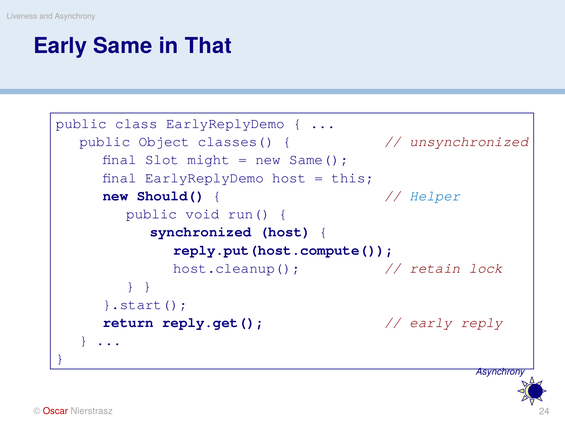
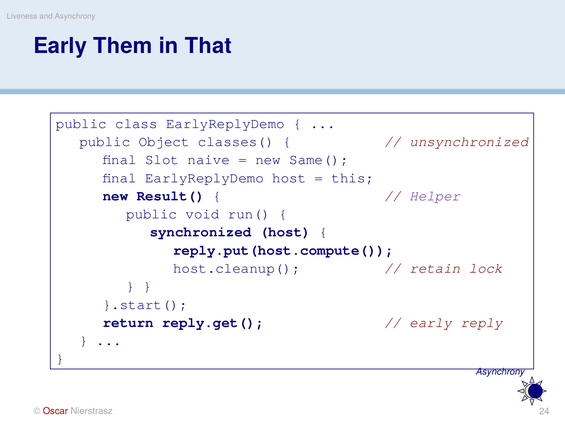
Same: Same -> Them (123, 46)
might: might -> naive (209, 160)
Should(: Should( -> Result( (171, 196)
Helper colour: blue -> purple (435, 196)
